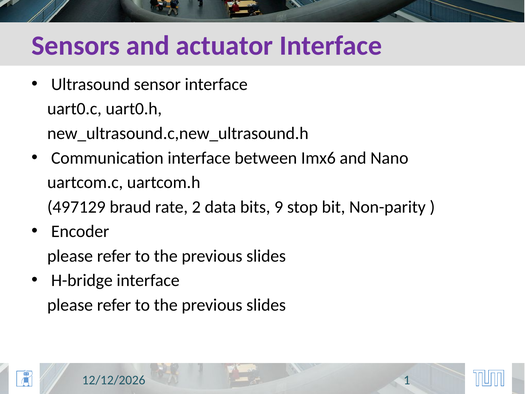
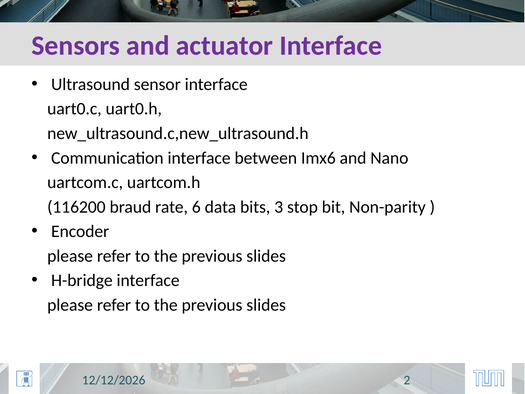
497129: 497129 -> 116200 (76, 207)
2: 2 -> 6 (196, 207)
9: 9 -> 3 (279, 207)
1: 1 -> 2 (407, 380)
